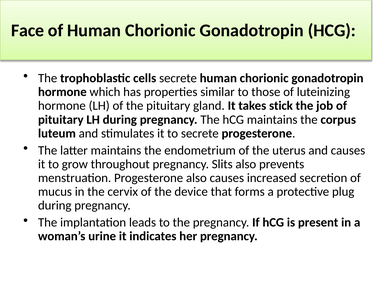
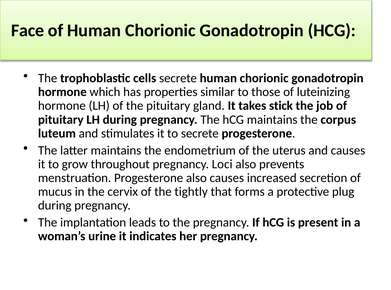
Slits: Slits -> Loci (222, 164)
device: device -> tightly (191, 191)
